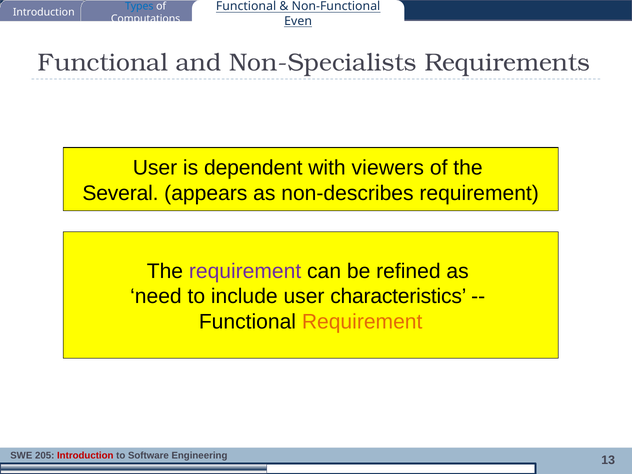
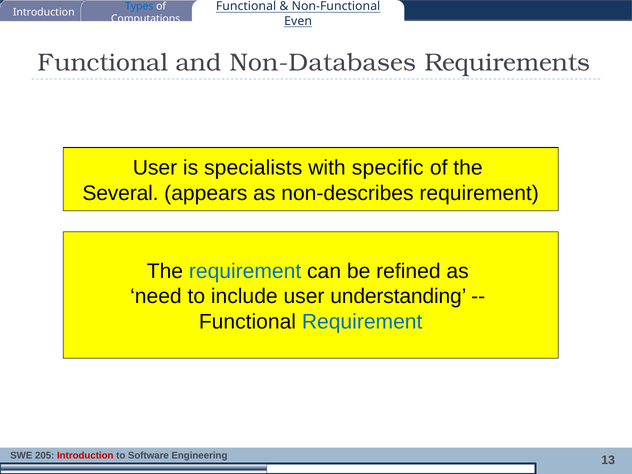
Non-Specialists: Non-Specialists -> Non-Databases (323, 63)
dependent: dependent -> specialists (253, 168)
viewers: viewers -> specific (388, 168)
requirement colour: purple -> blue (245, 271)
characteristics: characteristics -> understanding (398, 296)
Requirement colour: orange -> blue (362, 322)
